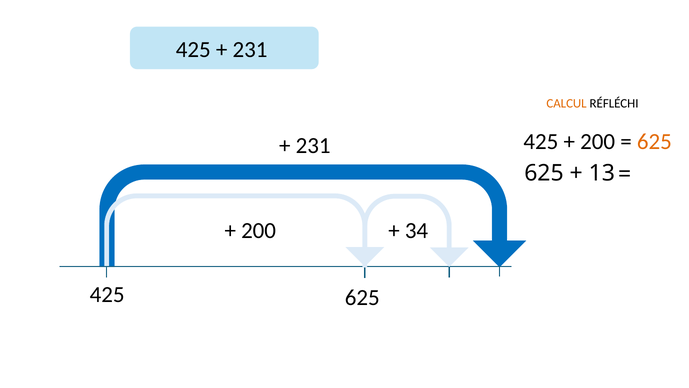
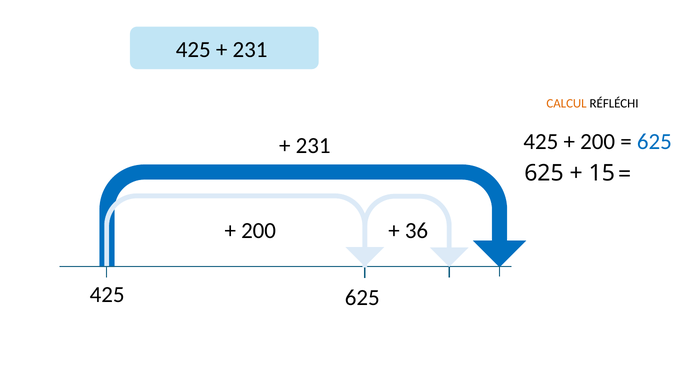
625 colour: orange -> blue (654, 142)
13: 13 -> 15 (602, 173)
34: 34 -> 36 (416, 230)
